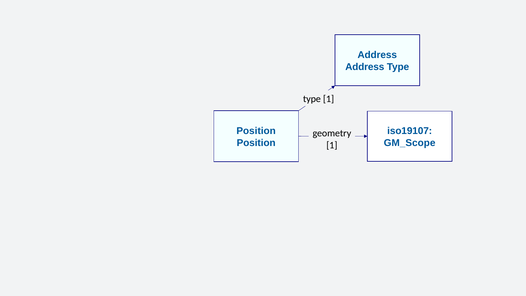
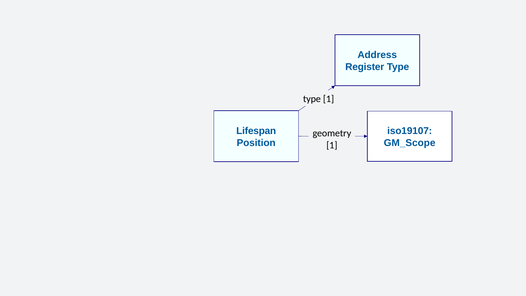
Address: Address -> Register (365, 67)
Position: Position -> Lifespan (256, 131)
